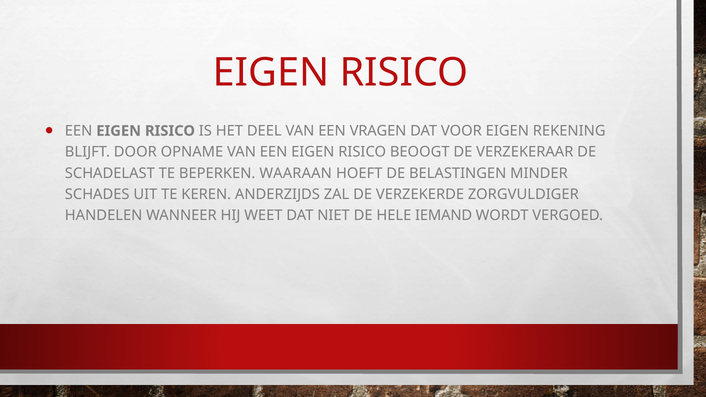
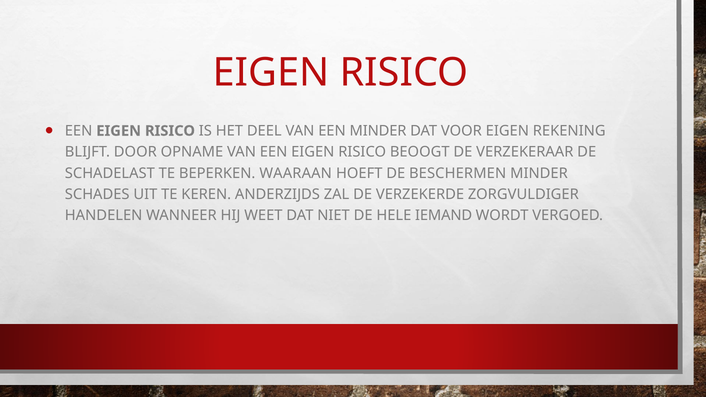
EEN VRAGEN: VRAGEN -> MINDER (378, 131)
BELASTINGEN: BELASTINGEN -> BESCHERMEN (458, 173)
